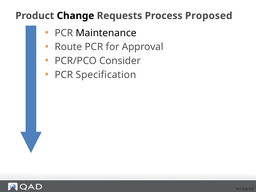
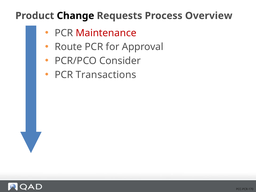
Proposed: Proposed -> Overview (209, 16)
Maintenance colour: black -> red (106, 33)
Specification: Specification -> Transactions (106, 75)
